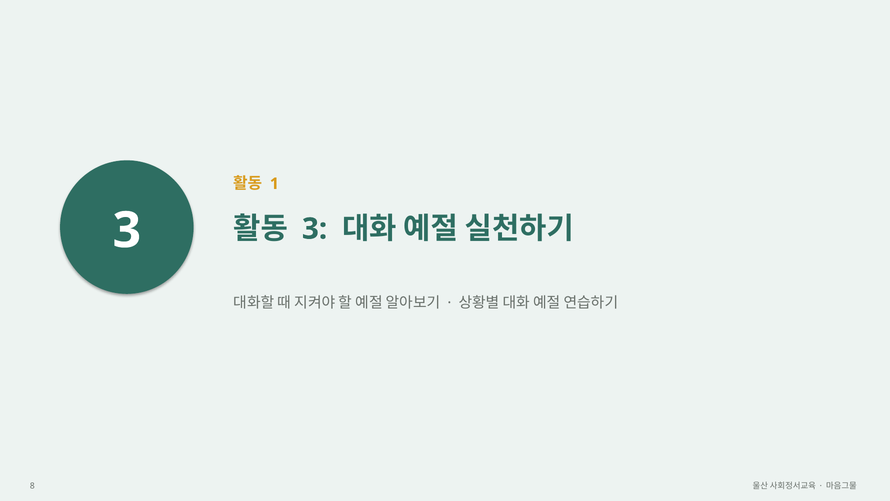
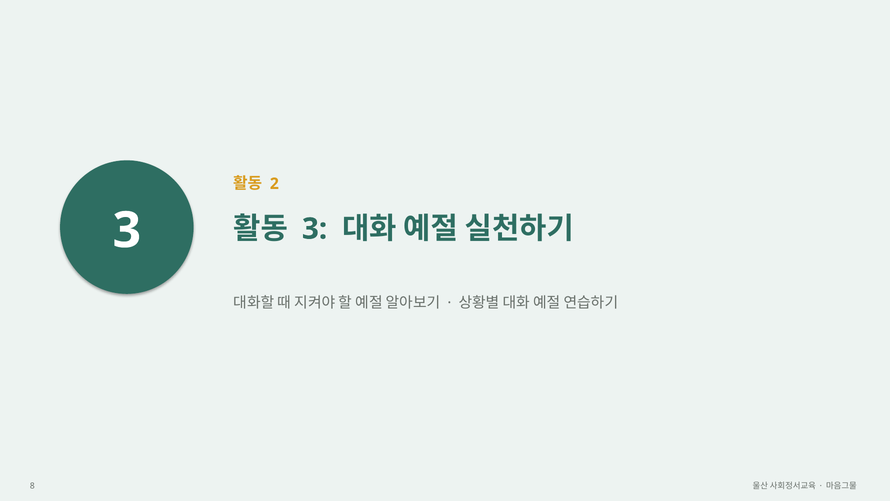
1: 1 -> 2 (274, 184)
